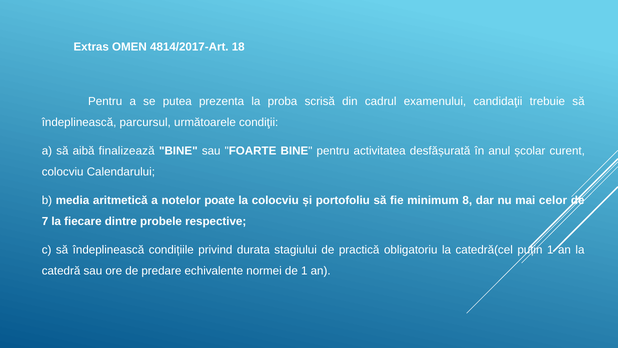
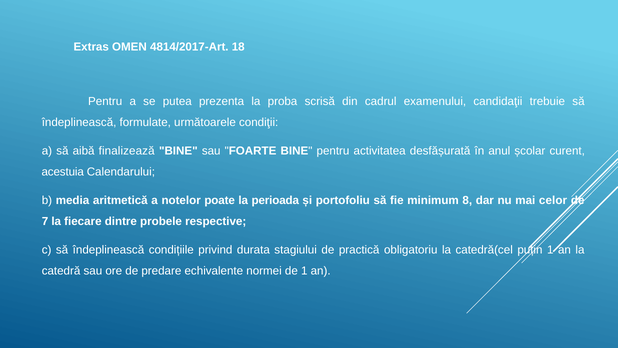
parcursul: parcursul -> formulate (145, 122)
colocviu: colocviu -> acestuia (63, 172)
la colocviu: colocviu -> perioada (275, 200)
